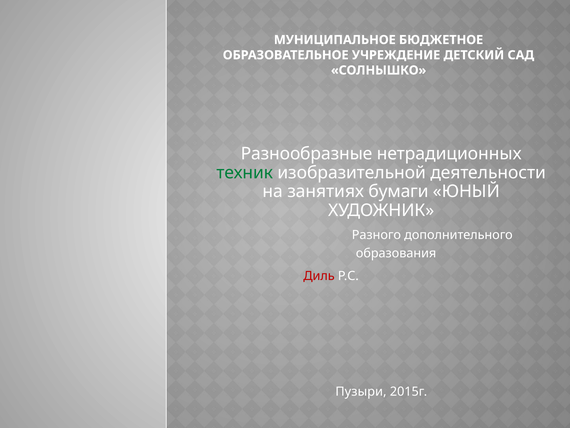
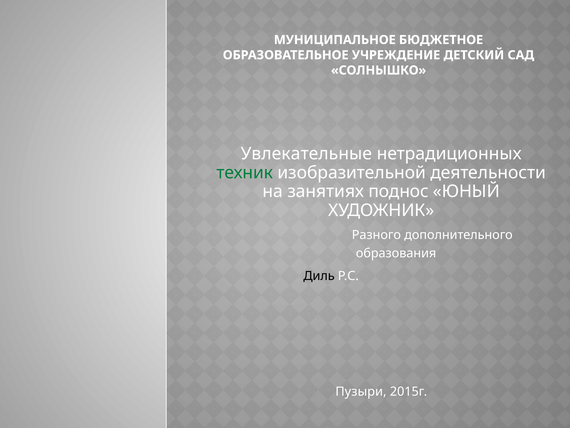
Разнообразные: Разнообразные -> Увлекательные (307, 154)
бумаги: бумаги -> поднос (399, 191)
Диль colour: red -> black (319, 276)
